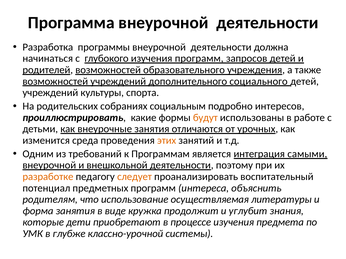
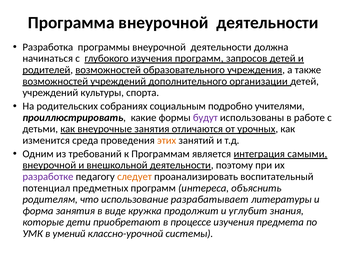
социального: социального -> организации (259, 81)
интересов: интересов -> учителями (280, 106)
будут colour: orange -> purple (205, 118)
разработке colour: orange -> purple (48, 177)
осуществляемая: осуществляемая -> разрабатывает (210, 200)
глубже: глубже -> умений (69, 234)
